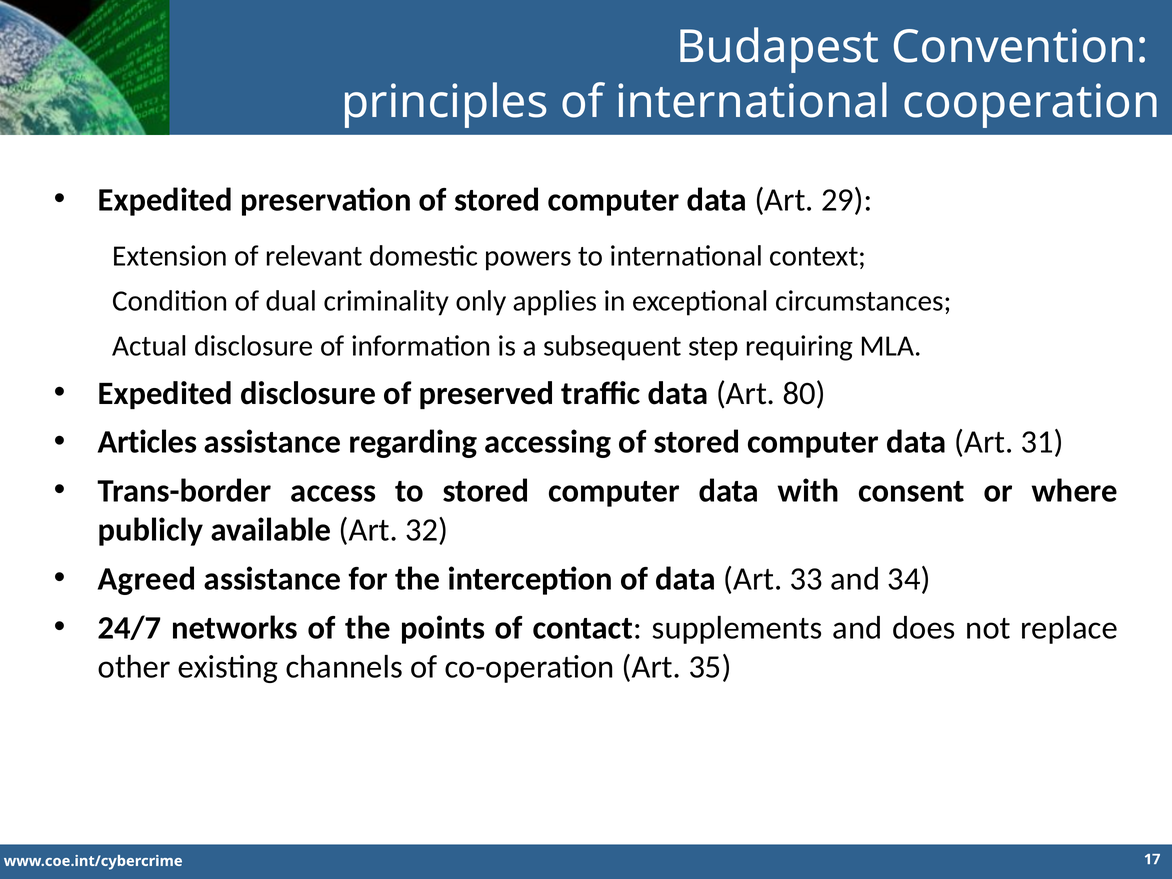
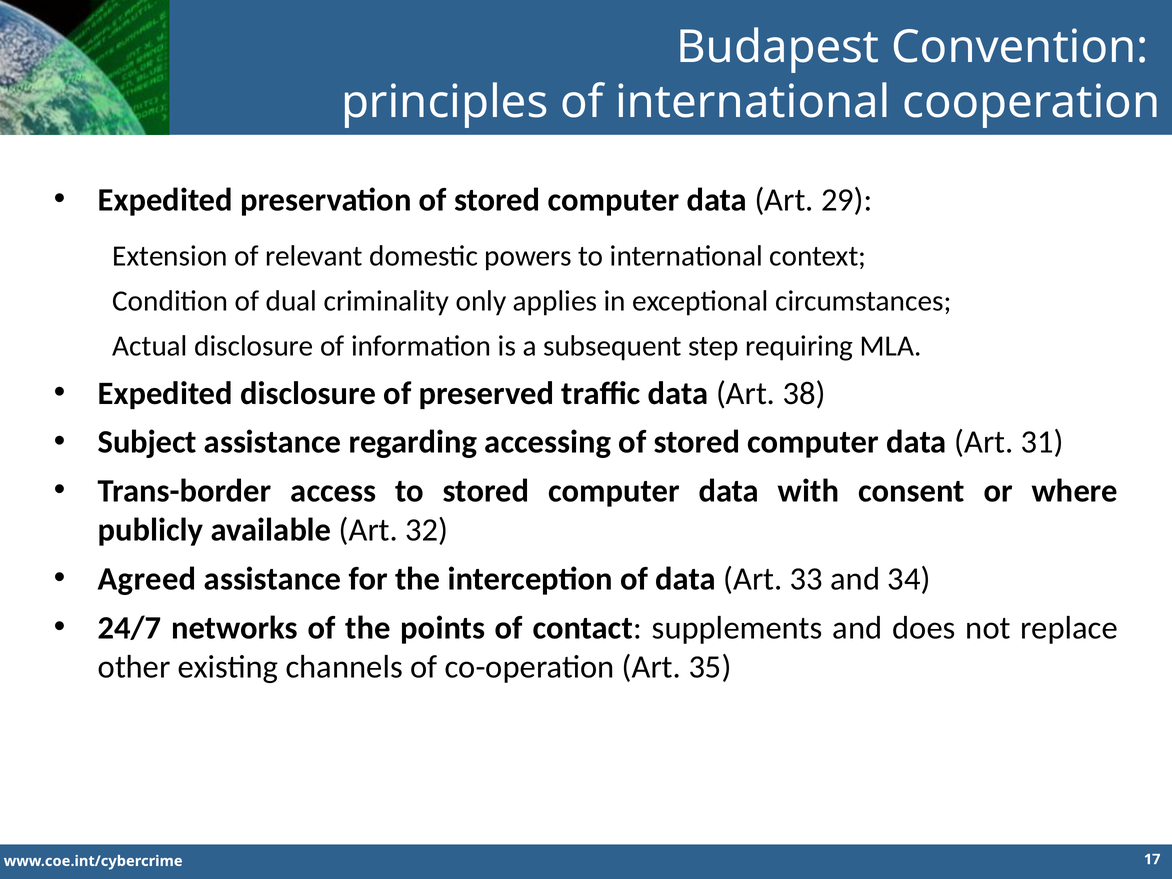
80: 80 -> 38 (804, 393)
Articles: Articles -> Subject (147, 442)
